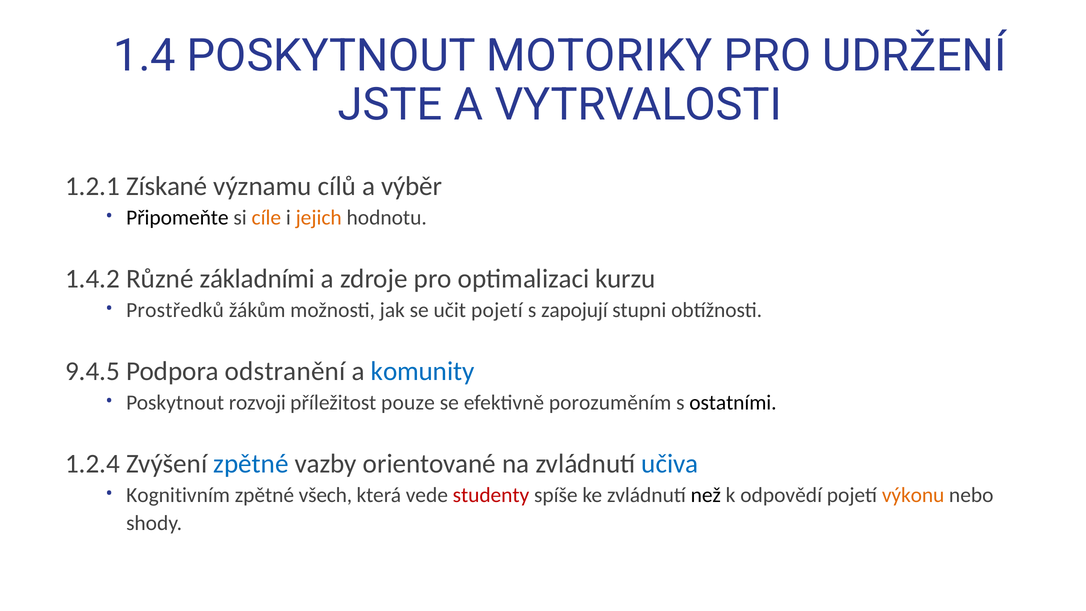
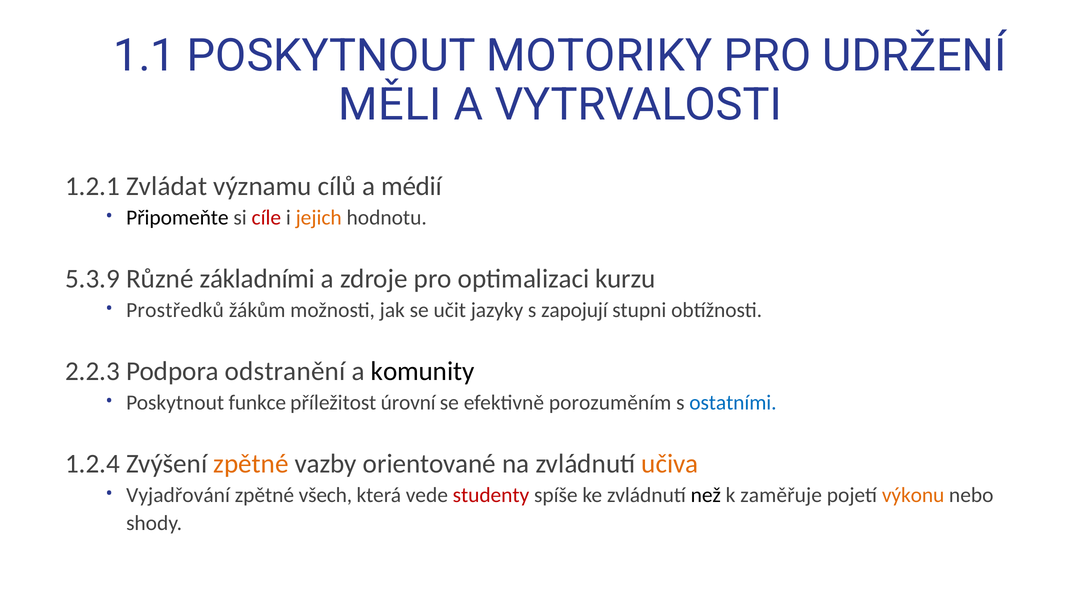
1.4: 1.4 -> 1.1 (145, 56)
JSTE: JSTE -> MĚLI (390, 105)
Získané: Získané -> Zvládat (167, 186)
výběr: výběr -> médií (412, 186)
cíle colour: orange -> red (266, 218)
1.4.2: 1.4.2 -> 5.3.9 (93, 279)
učit pojetí: pojetí -> jazyky (497, 310)
9.4.5: 9.4.5 -> 2.2.3 (93, 371)
komunity colour: blue -> black (423, 371)
rozvoji: rozvoji -> funkce (257, 402)
pouze: pouze -> úrovní (408, 402)
ostatními colour: black -> blue (733, 402)
zpětné colour: blue -> orange (251, 464)
učiva colour: blue -> orange (670, 464)
Kognitivním: Kognitivním -> Vyjadřování (178, 495)
odpovědí: odpovědí -> zaměřuje (781, 495)
